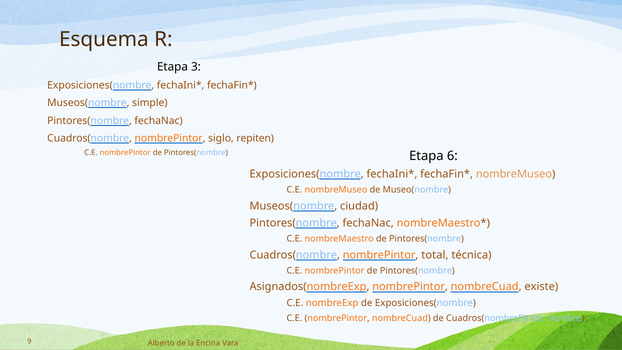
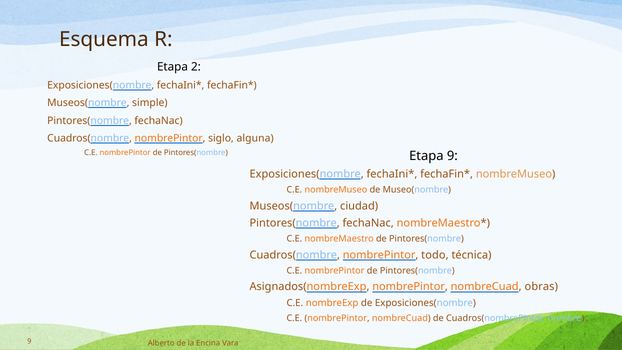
3: 3 -> 2 (196, 67)
repiten: repiten -> alguna (255, 138)
Etapa 6: 6 -> 9 (452, 156)
total: total -> todo (435, 255)
existe: existe -> obras (541, 287)
